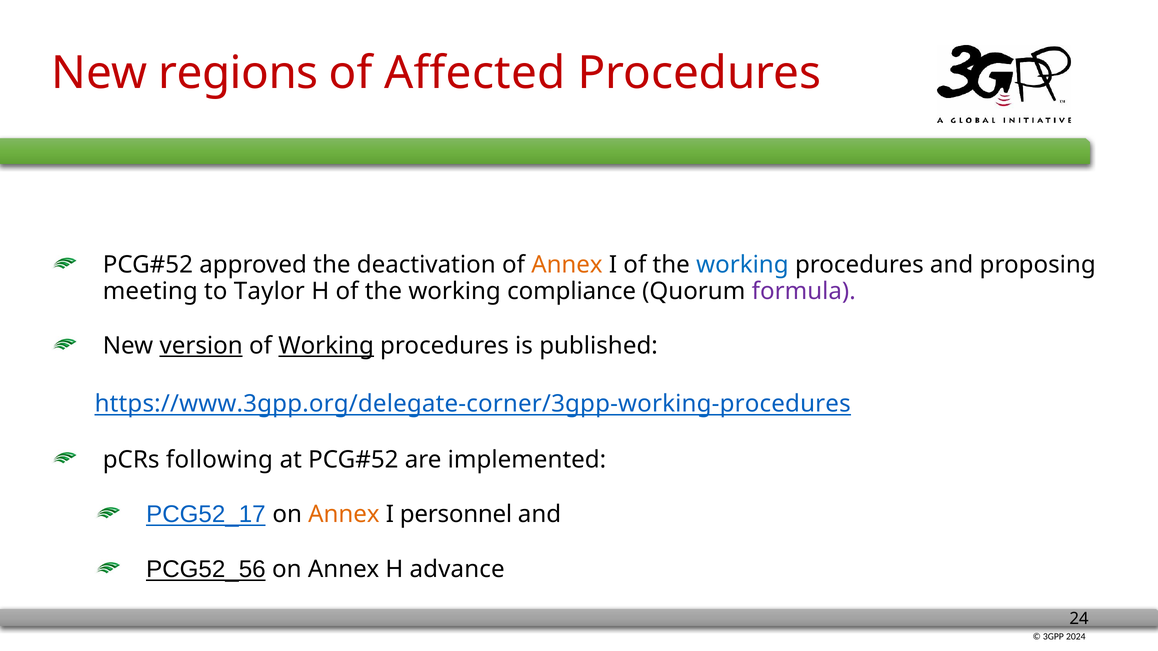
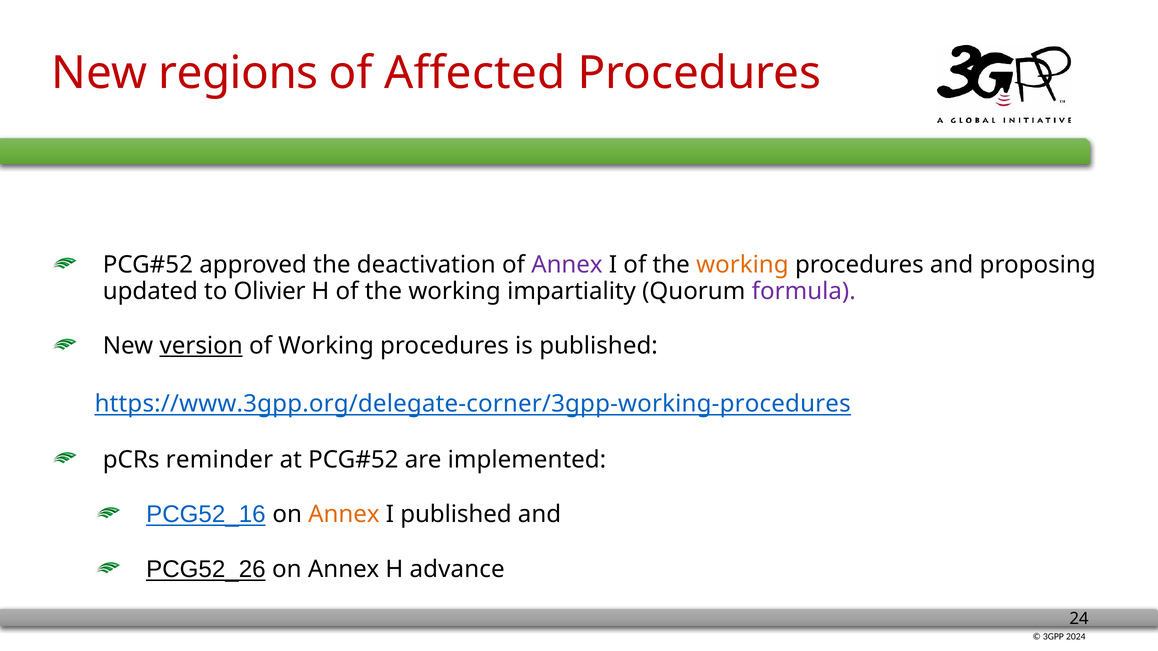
Annex colour: orange -> purple (567, 265)
working colour: blue -> orange (742, 265)
meeting: meeting -> updated (150, 291)
Taylor: Taylor -> Olivier (270, 291)
compliance: compliance -> impartiality (572, 291)
Working underline: present -> none (326, 346)
following: following -> reminder (219, 460)
PCG52_17: PCG52_17 -> PCG52_16 (206, 515)
I personnel: personnel -> published (456, 515)
PCG52_56: PCG52_56 -> PCG52_26 (206, 570)
